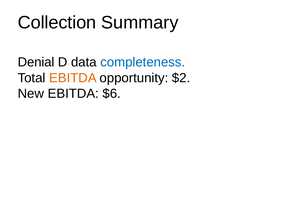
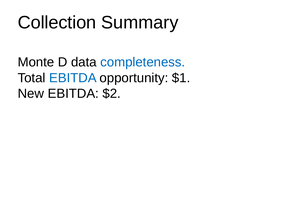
Denial: Denial -> Monte (36, 62)
EBITDA colour: orange -> blue (73, 78)
$2: $2 -> $1 (181, 78)
$6: $6 -> $2 (112, 94)
